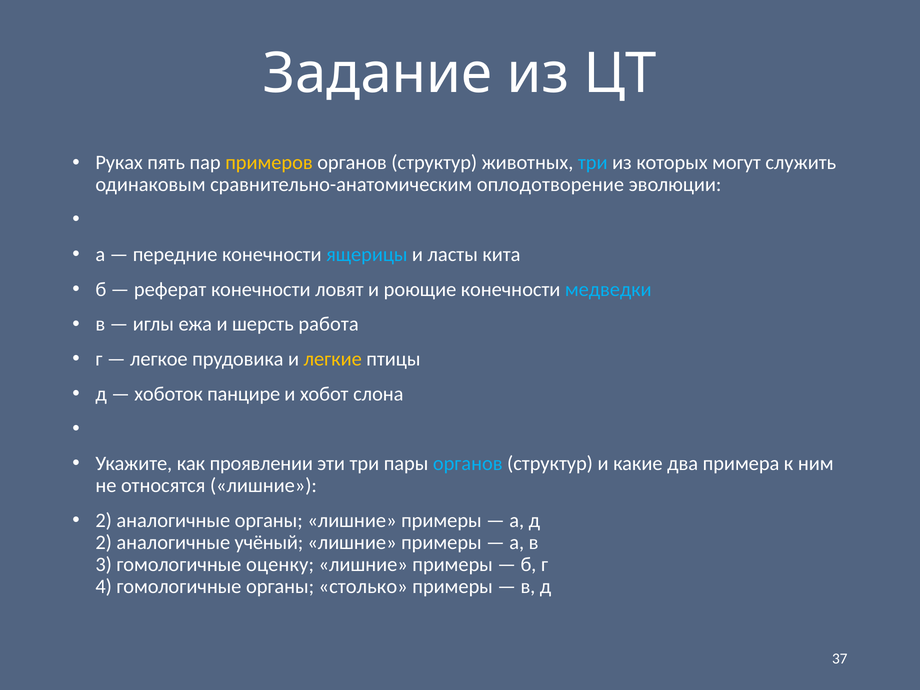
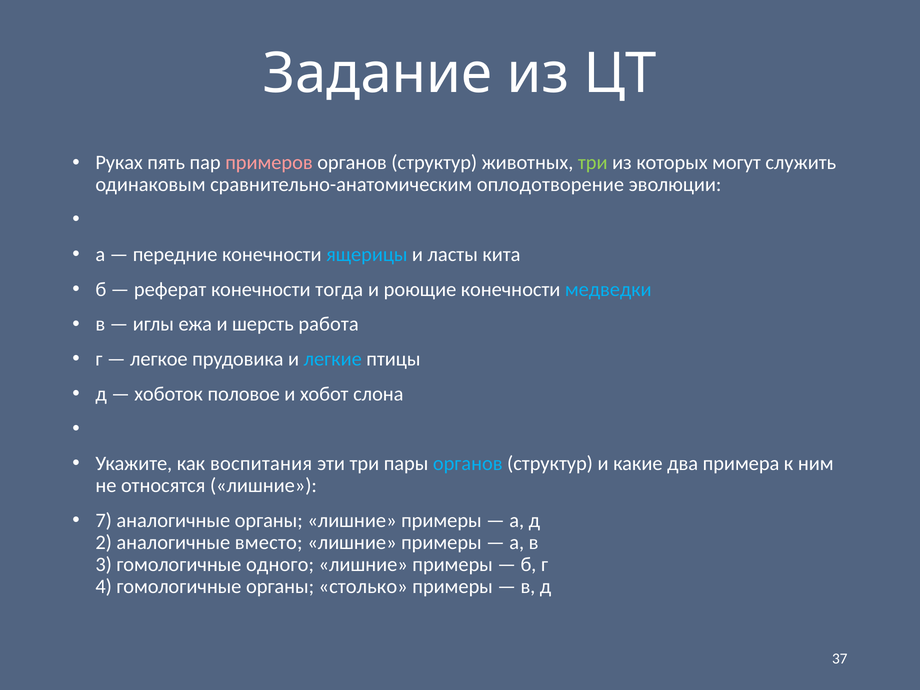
примеров colour: yellow -> pink (269, 163)
три colour: light blue -> light green (593, 163)
ловят: ловят -> тогда (339, 289)
легкие colour: yellow -> light blue (333, 359)
панцире: панцире -> половое (244, 394)
проявлении: проявлении -> воспитания (261, 464)
2: 2 -> 7 (104, 520)
учёный: учёный -> вместо (269, 542)
оценку: оценку -> одного (280, 565)
